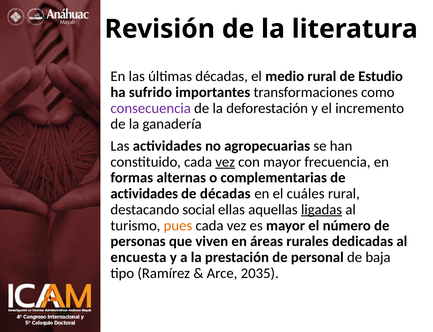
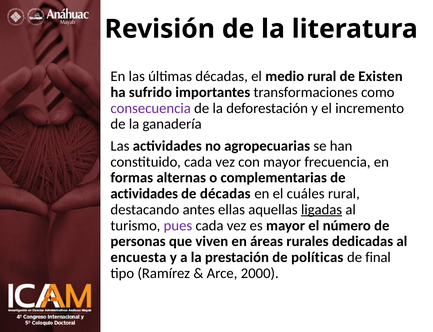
Estudio: Estudio -> Existen (380, 76)
vez underline: present -> none (225, 162)
social: social -> antes (199, 210)
pues colour: orange -> purple (178, 226)
personal: personal -> políticas (317, 258)
baja: baja -> final (378, 258)
2035: 2035 -> 2000 (260, 274)
